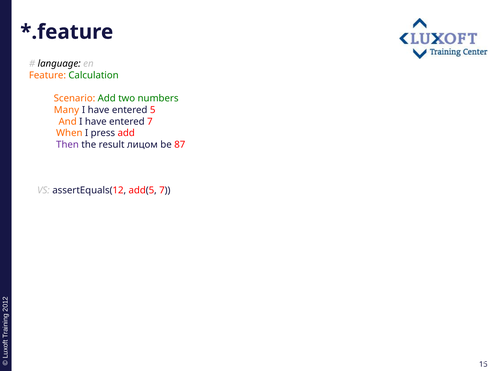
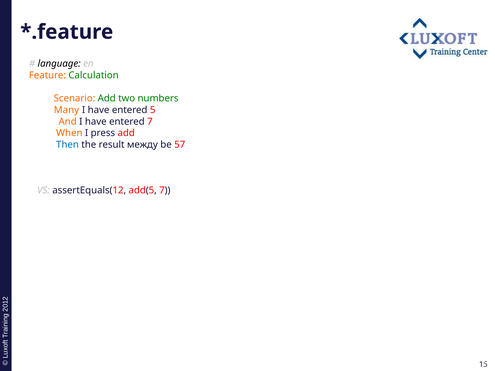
Then colour: purple -> blue (68, 145)
лицом: лицом -> между (142, 145)
87: 87 -> 57 (180, 145)
